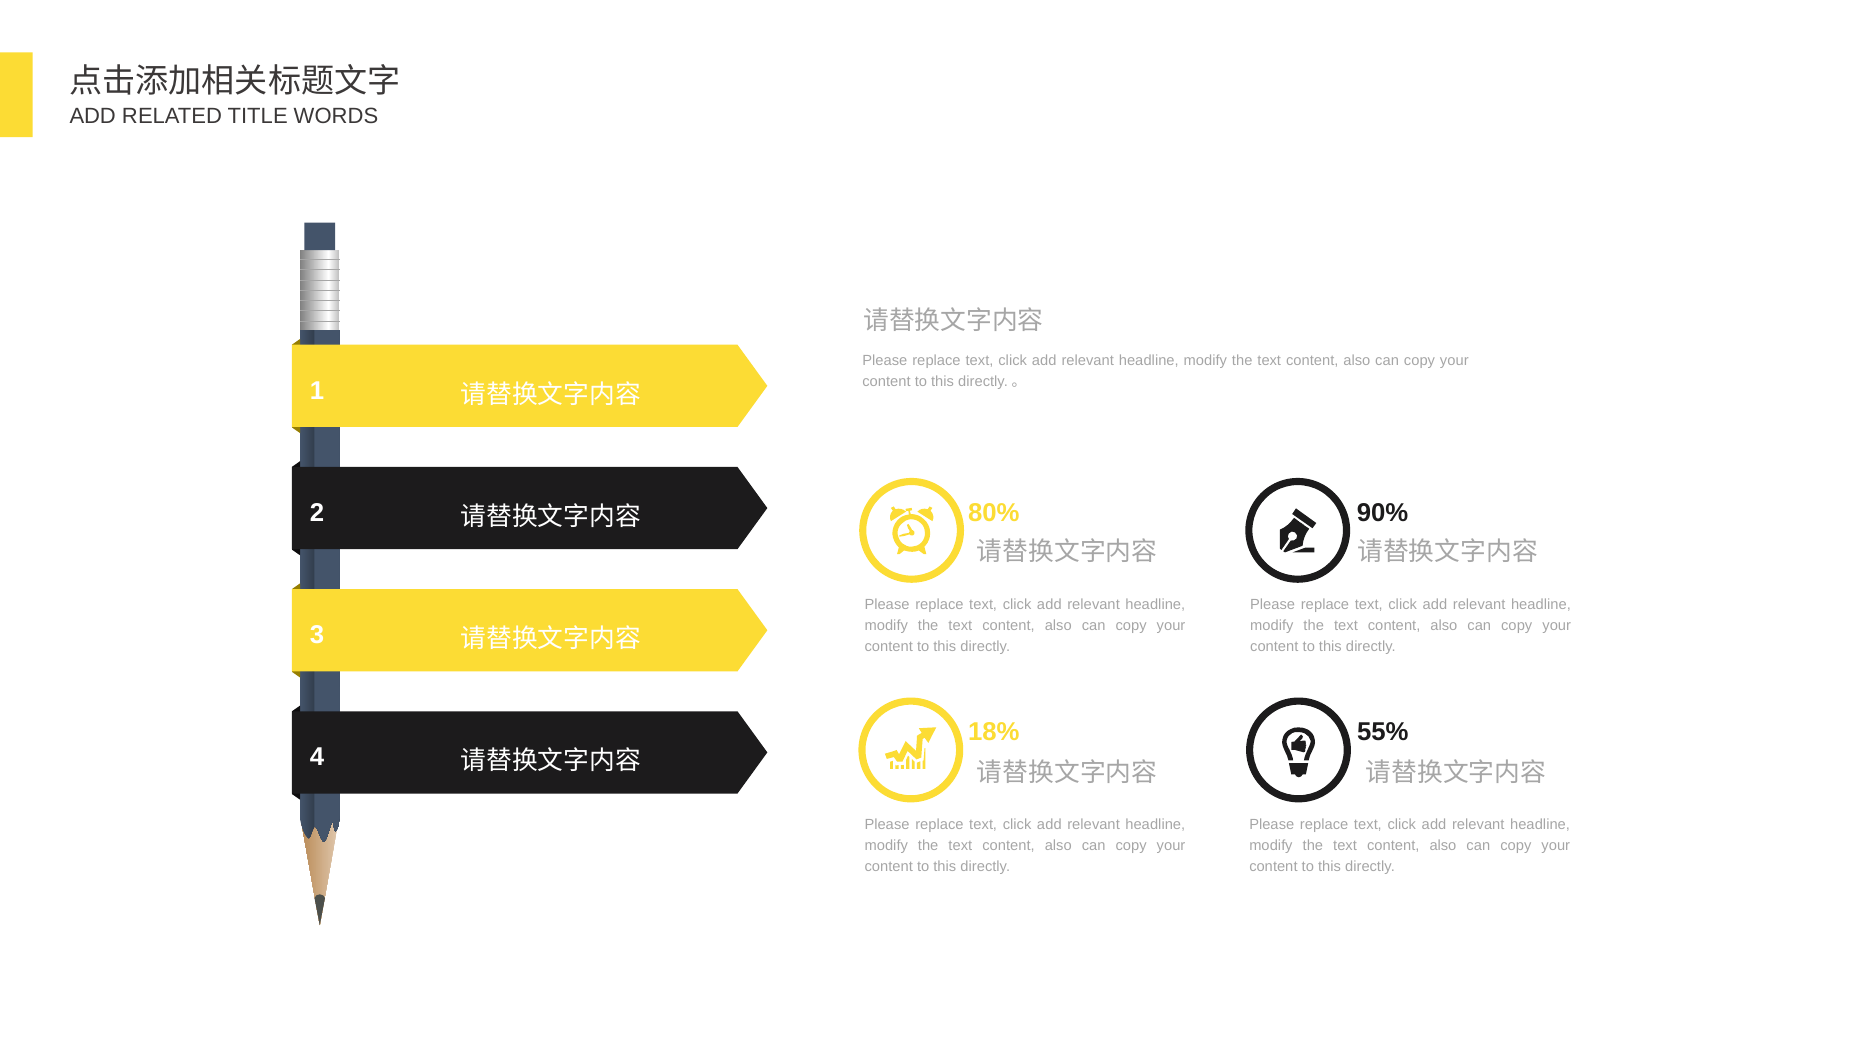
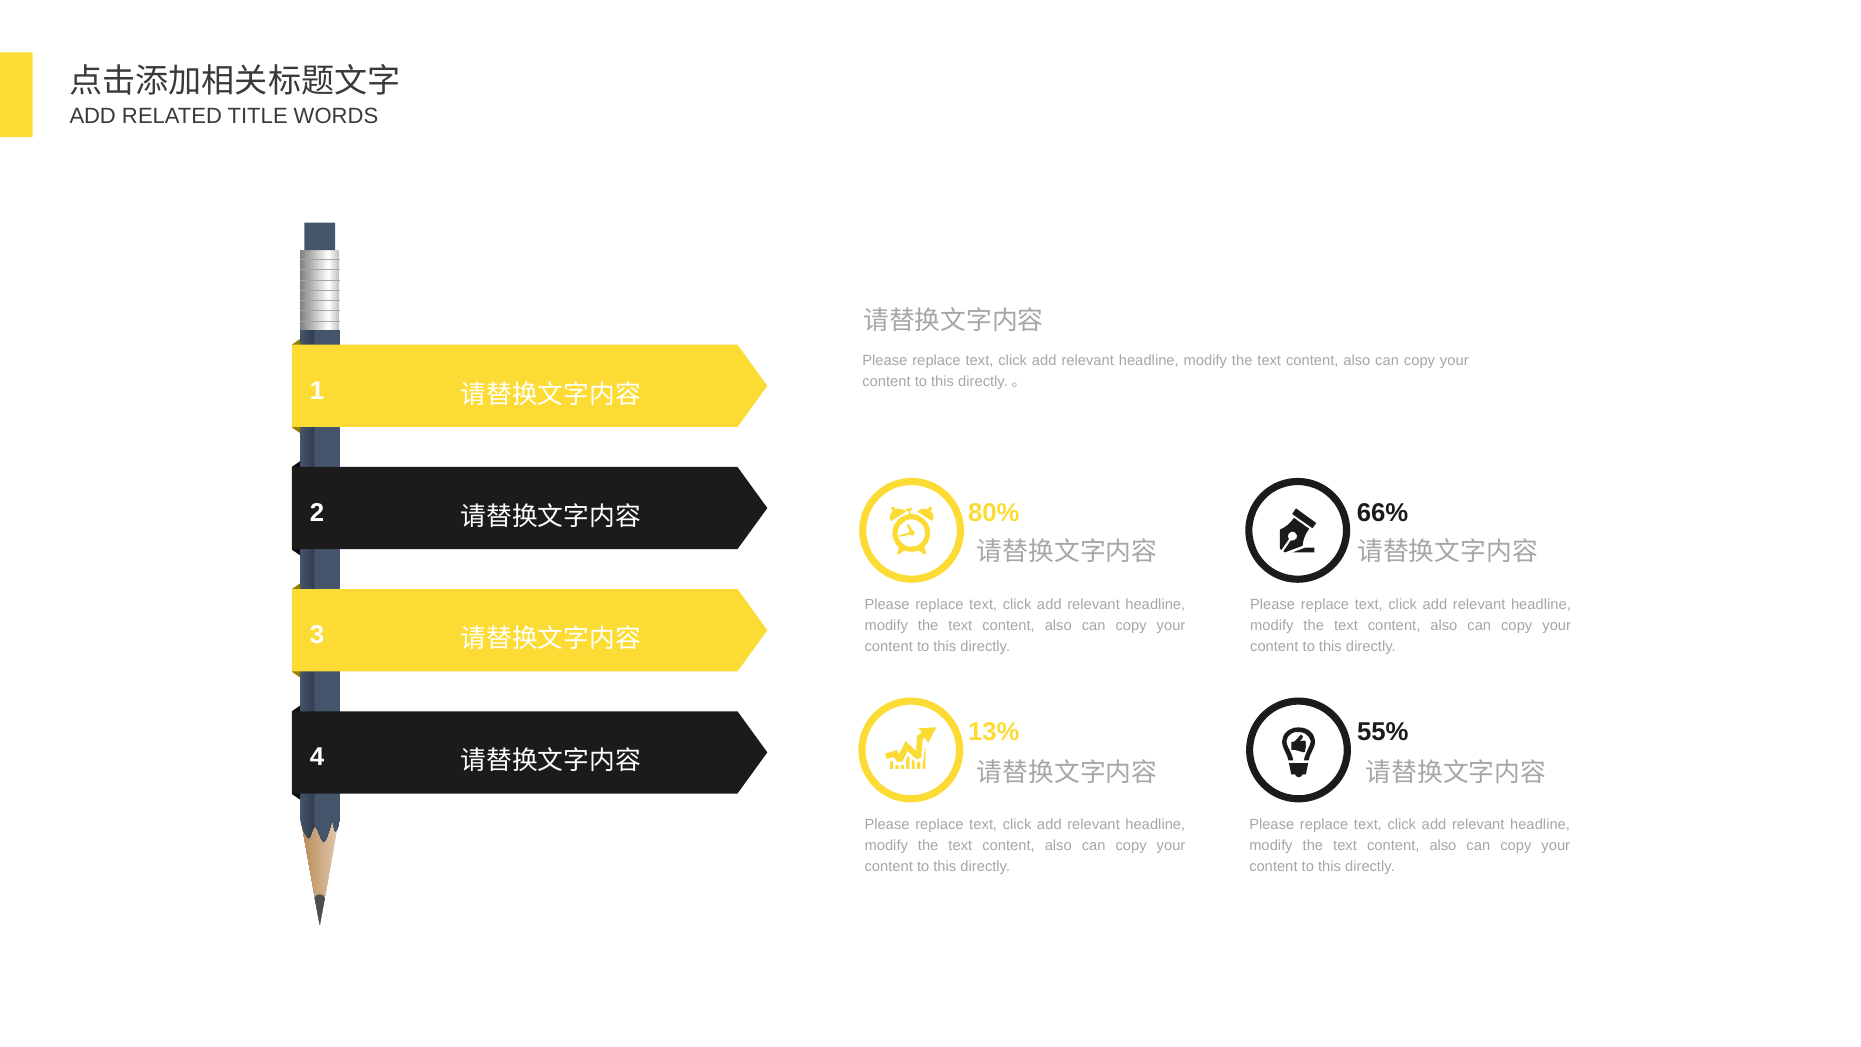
90%: 90% -> 66% (1383, 513)
18%: 18% -> 13% (994, 732)
